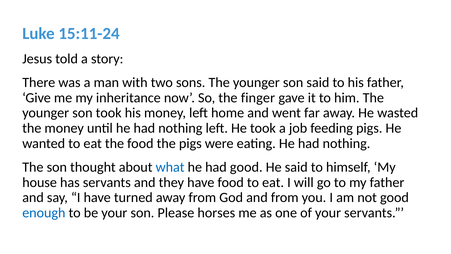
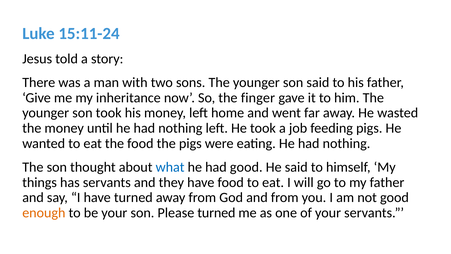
house: house -> things (40, 182)
enough colour: blue -> orange (44, 213)
Please horses: horses -> turned (216, 213)
